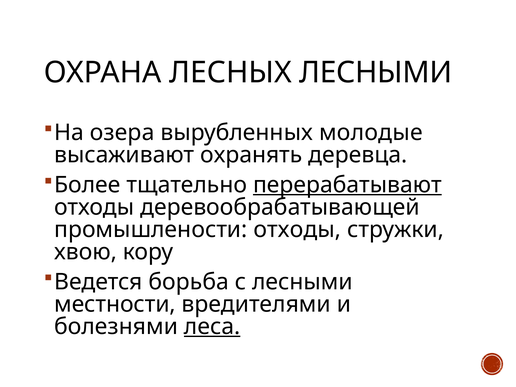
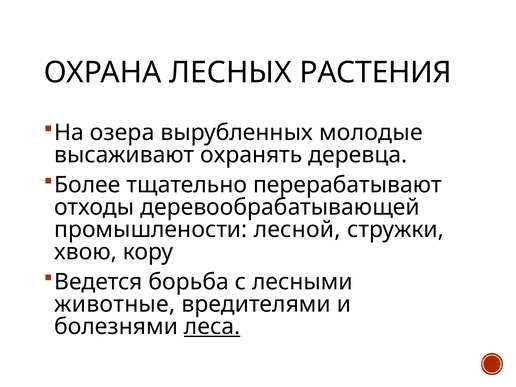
ЛЕСНЫХ ЛЕСНЫМИ: ЛЕСНЫМИ -> РАСТЕНИЯ (376, 73)
перерабатывают underline: present -> none (347, 185)
промышлености отходы: отходы -> лесной (297, 230)
местности: местности -> животные (115, 304)
